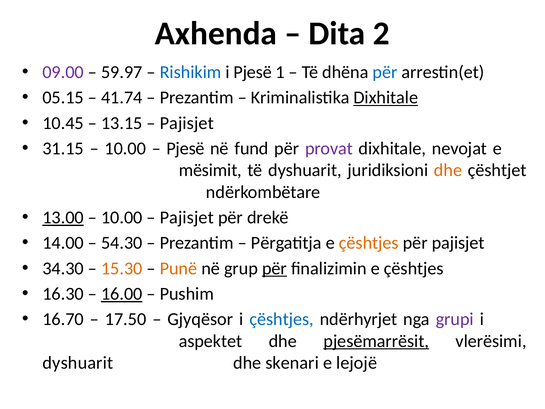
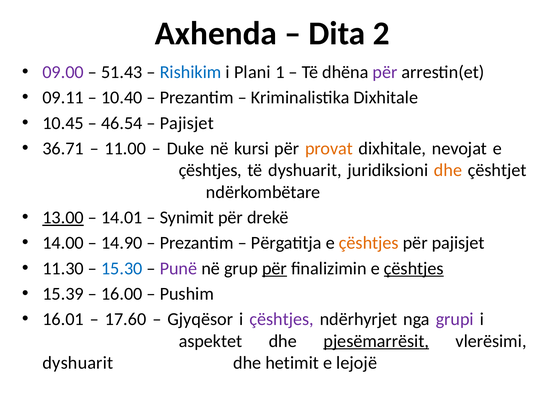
59.97: 59.97 -> 51.43 (122, 72)
i Pjesë: Pjesë -> Plani (252, 72)
për colour: blue -> purple (385, 72)
05.15: 05.15 -> 09.11 (63, 98)
41.74: 41.74 -> 10.40 (122, 98)
Dixhitale underline: present -> none (386, 98)
13.15: 13.15 -> 46.54 (122, 123)
31.15: 31.15 -> 36.71 (63, 148)
10.00: 10.00 -> 11.00 (125, 148)
Pjesë: Pjesë -> Duke (186, 148)
fund: fund -> kursi (252, 148)
provat colour: purple -> orange (329, 148)
mësimit: mësimit -> çështjes (210, 170)
10.00: 10.00 -> 14.01 (122, 217)
Pajisjet: Pajisjet -> Synimit (187, 217)
54.30: 54.30 -> 14.90 (122, 243)
34.30: 34.30 -> 11.30 (63, 268)
15.30 colour: orange -> blue (122, 268)
Punë colour: orange -> purple (178, 268)
çështjes underline: none -> present (414, 268)
16.30: 16.30 -> 15.39 (63, 294)
16.00 underline: present -> none (122, 294)
16.70: 16.70 -> 16.01 (63, 319)
17.50: 17.50 -> 17.60 (126, 319)
çështjes colour: blue -> purple (282, 319)
skenari: skenari -> hetimit (292, 363)
